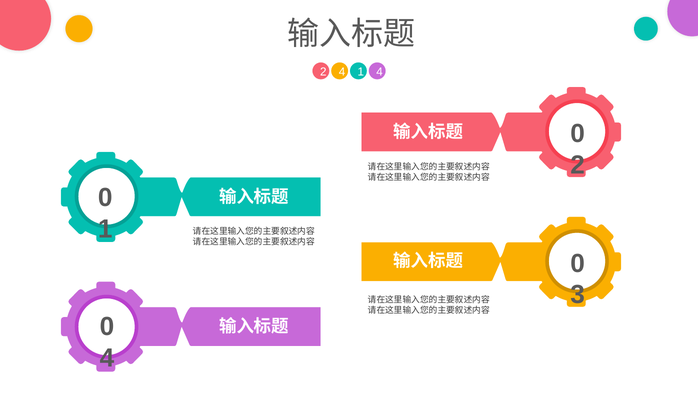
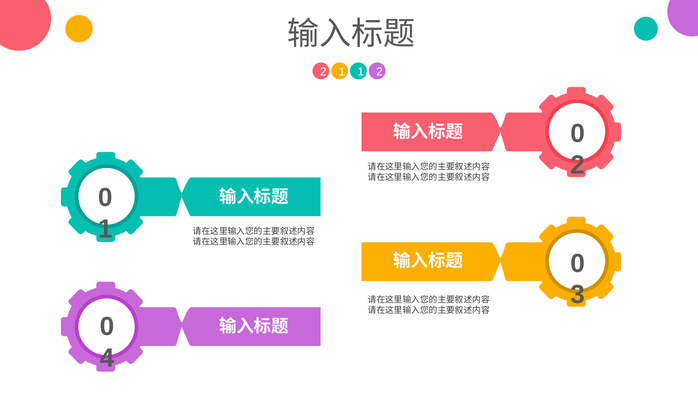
2 4: 4 -> 1 (342, 72)
1 4: 4 -> 2 (380, 72)
